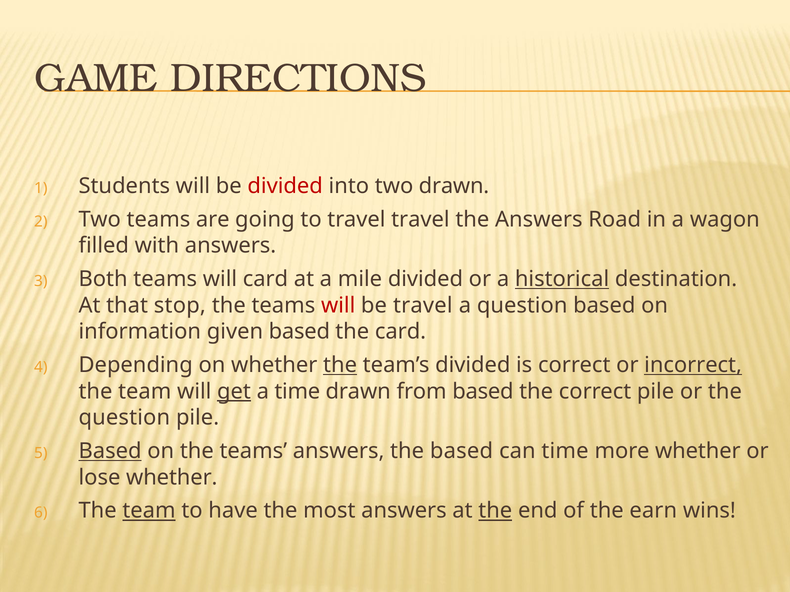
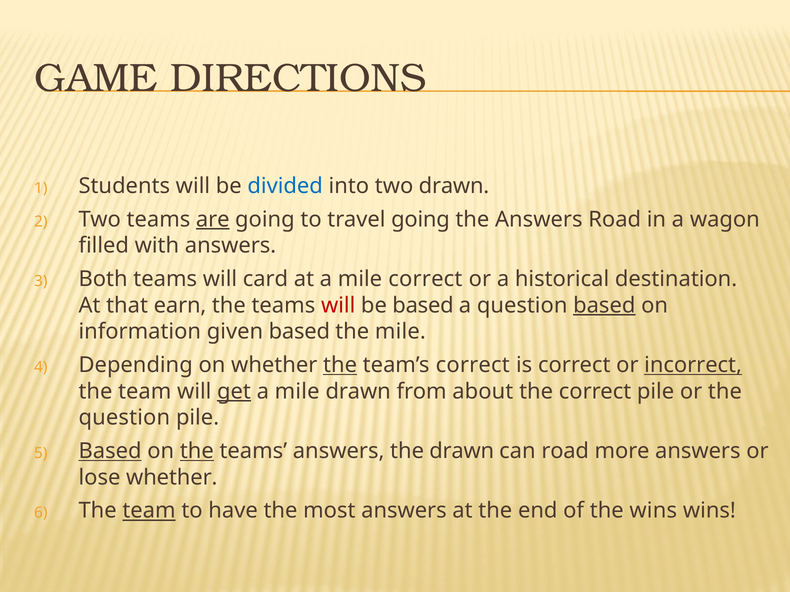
divided colour: red -> blue (285, 186)
are underline: none -> present (213, 220)
travel travel: travel -> going (421, 220)
mile divided: divided -> correct (425, 279)
historical underline: present -> none (562, 279)
stop: stop -> earn (180, 306)
be travel: travel -> based (423, 306)
based underline: none -> present (604, 306)
the card: card -> mile (400, 332)
team’s divided: divided -> correct (473, 365)
time: time -> mile (297, 392)
from based: based -> about (483, 392)
the underline: none -> present (197, 451)
the based: based -> drawn (462, 451)
can time: time -> road (565, 451)
more whether: whether -> answers (698, 451)
the underline: present -> none (495, 511)
the earn: earn -> wins (653, 511)
